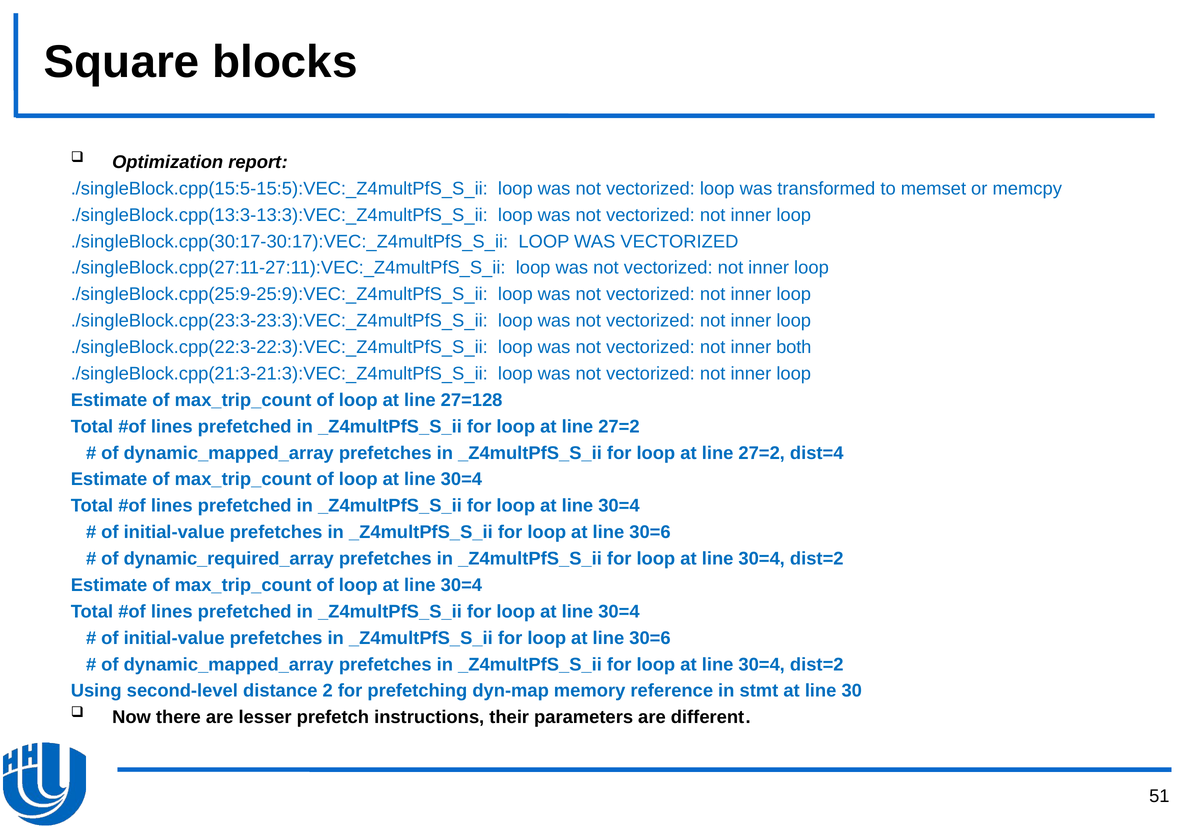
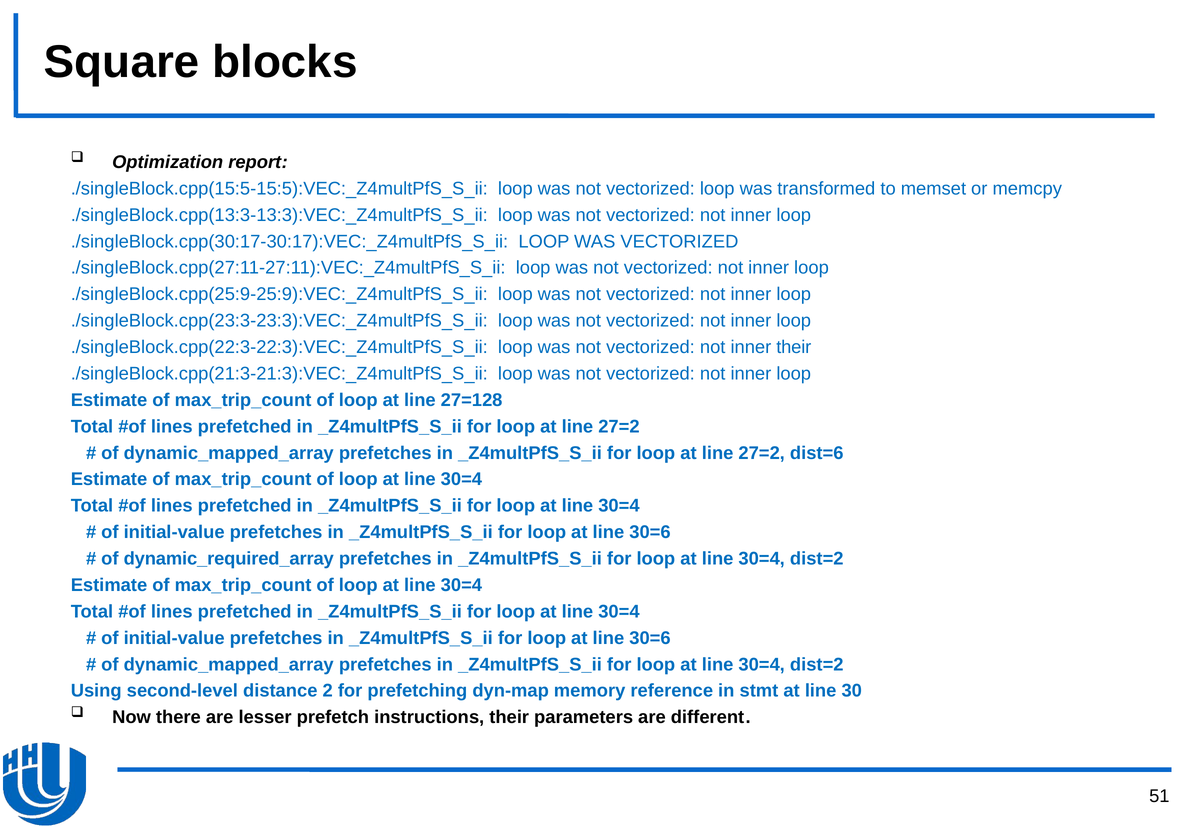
inner both: both -> their (794, 347)
dist=4: dist=4 -> dist=6 (817, 453)
